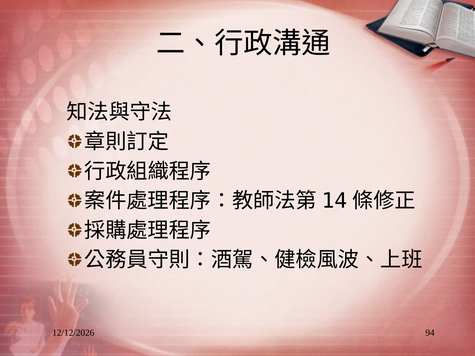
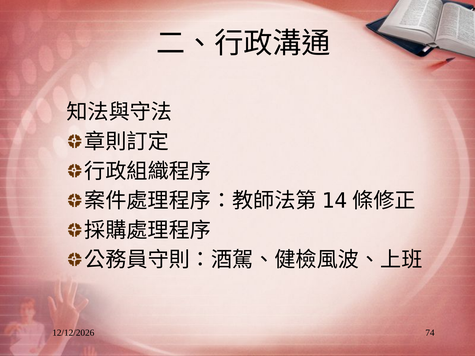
94: 94 -> 74 (430, 333)
